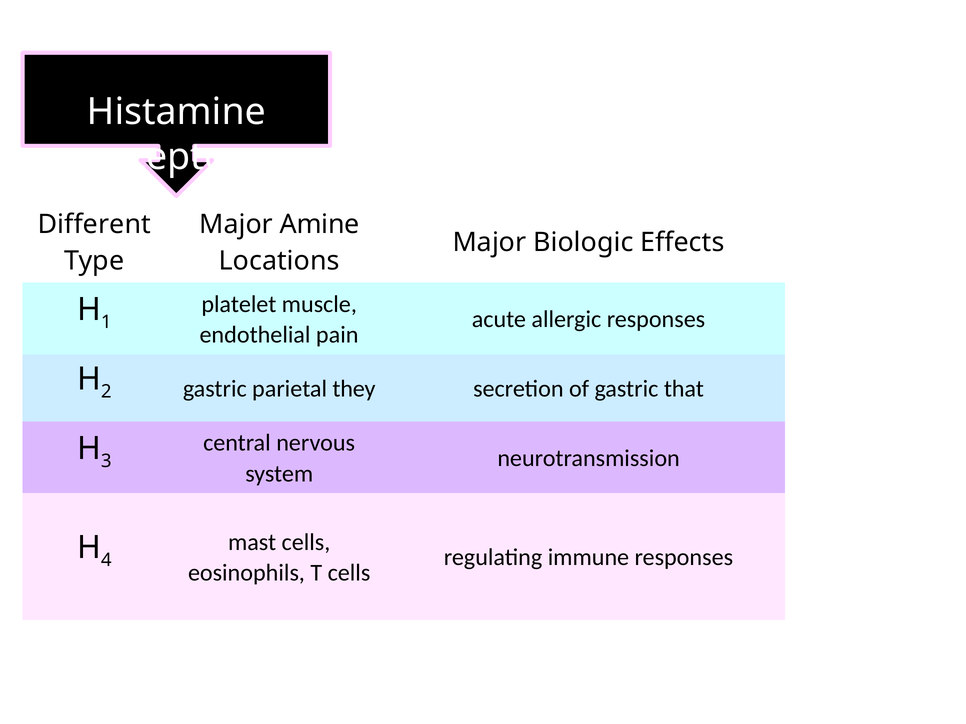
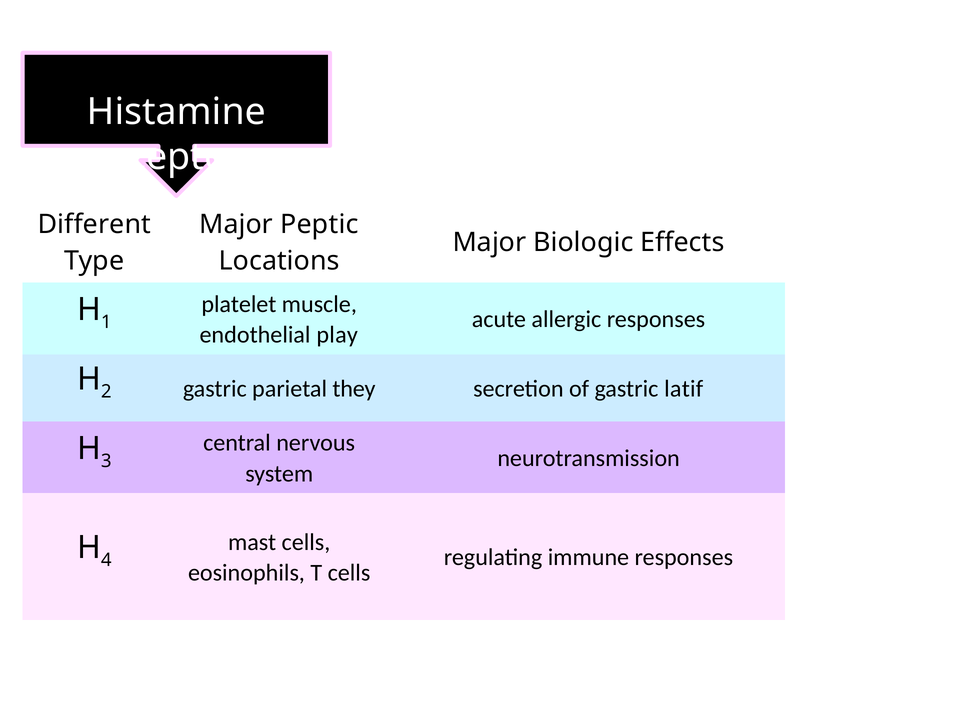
Amine: Amine -> Peptic (319, 224)
pain: pain -> play (337, 335)
that: that -> latif (684, 389)
